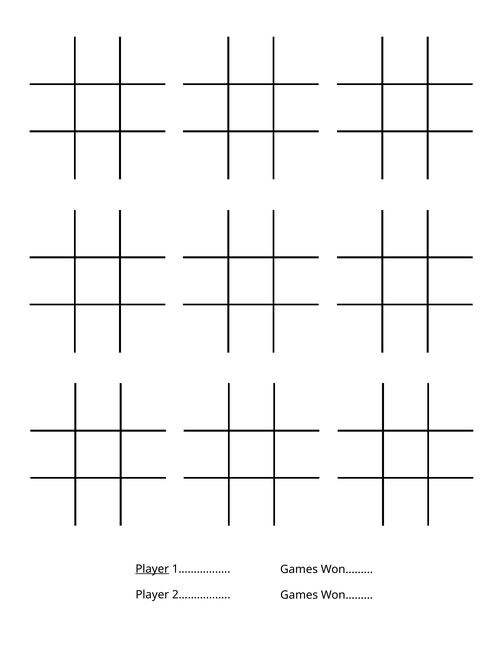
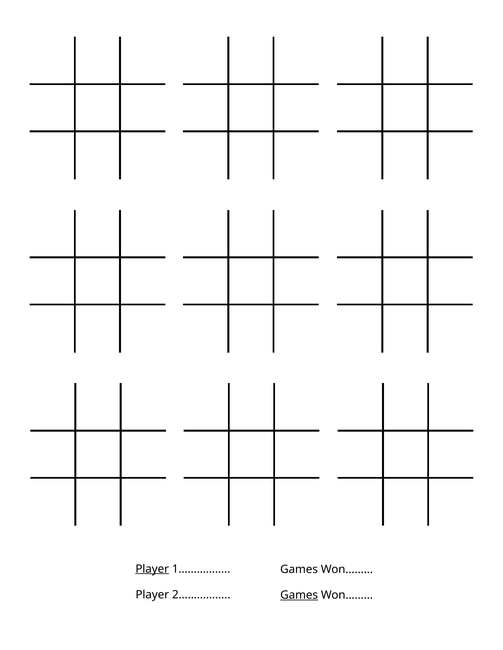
Games underline: none -> present (299, 596)
